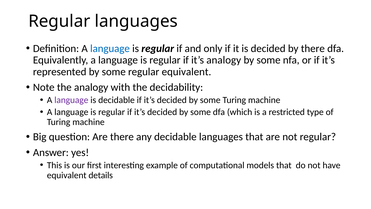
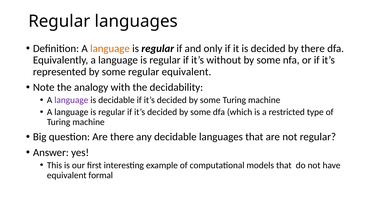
language colour: blue -> orange (110, 48)
it’s analogy: analogy -> without (224, 60)
details: details -> formal (101, 175)
